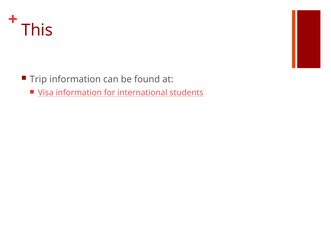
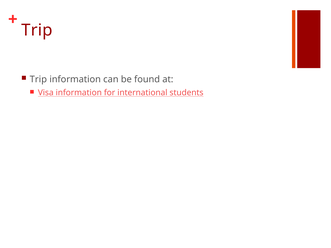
This: This -> Trip (37, 30)
